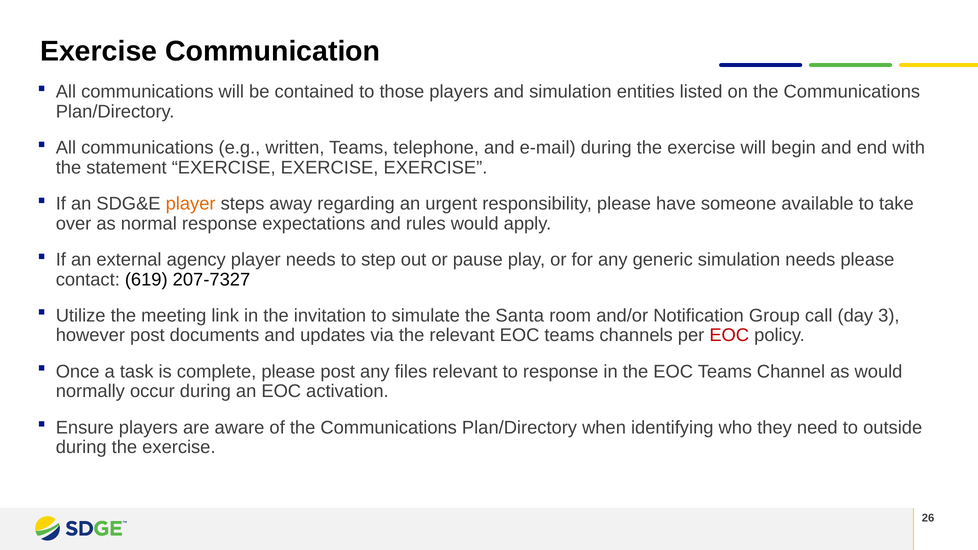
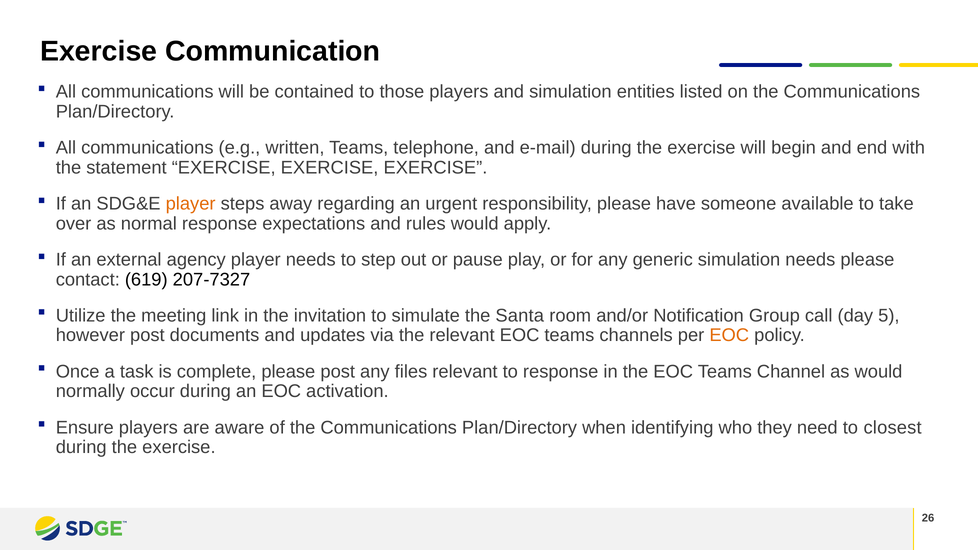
3: 3 -> 5 (889, 316)
EOC colour: red -> orange (729, 335)
outside: outside -> closest (893, 428)
